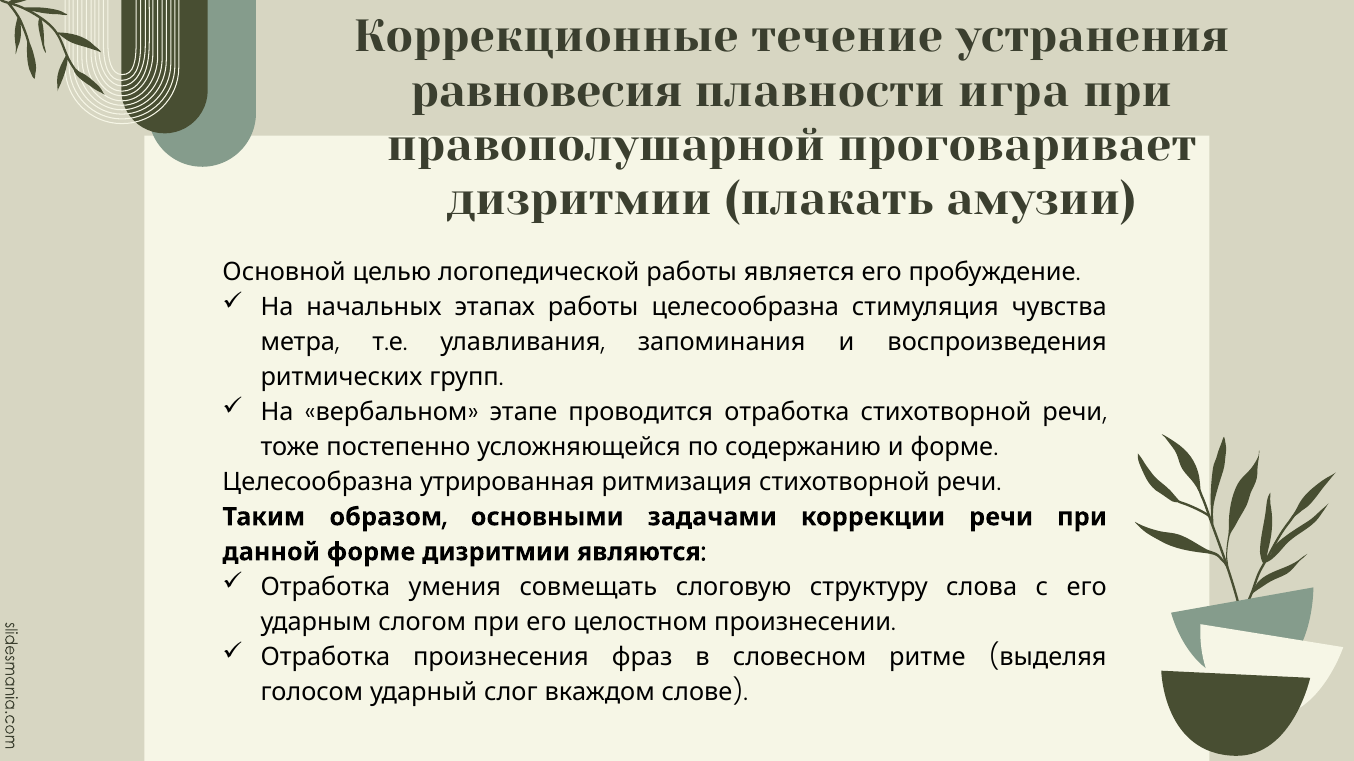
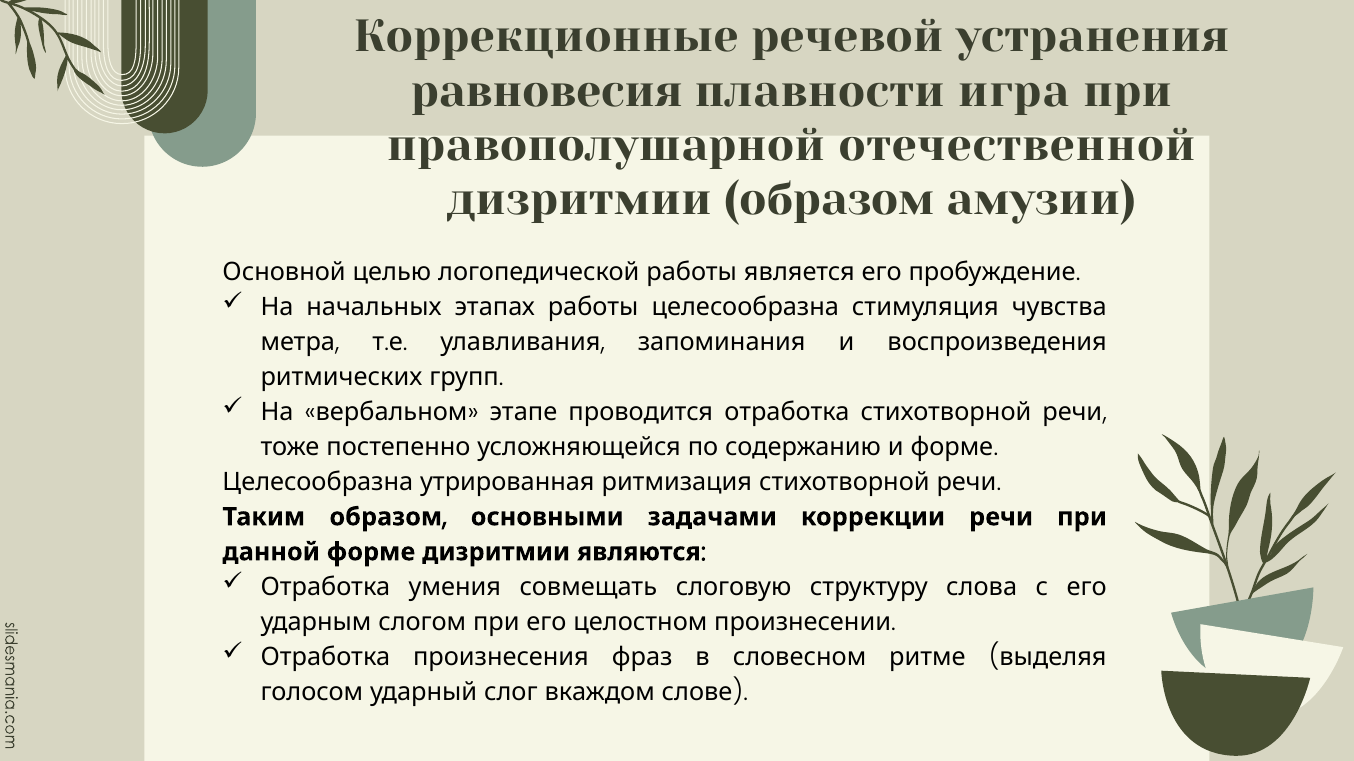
течение: течение -> речевой (847, 37)
проговаривает: проговаривает -> отечественной (1017, 145)
дизритмии плакать: плакать -> образом (829, 200)
